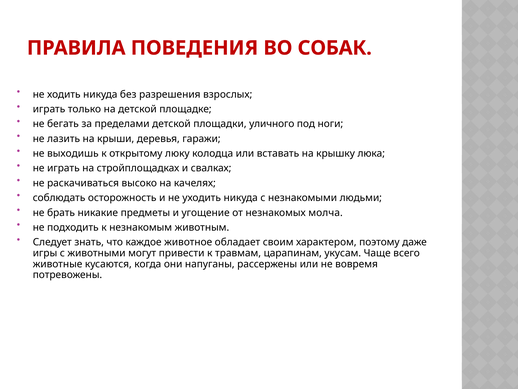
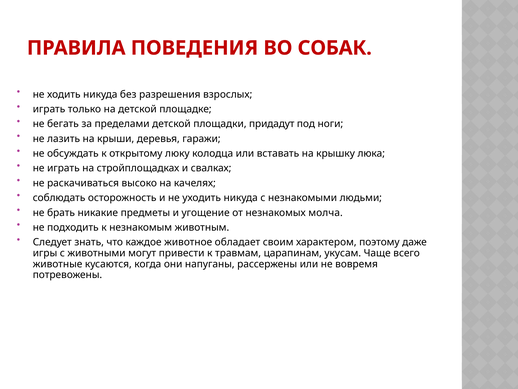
уличного: уличного -> придадут (272, 124)
выходишь: выходишь -> обсуждать (73, 153)
